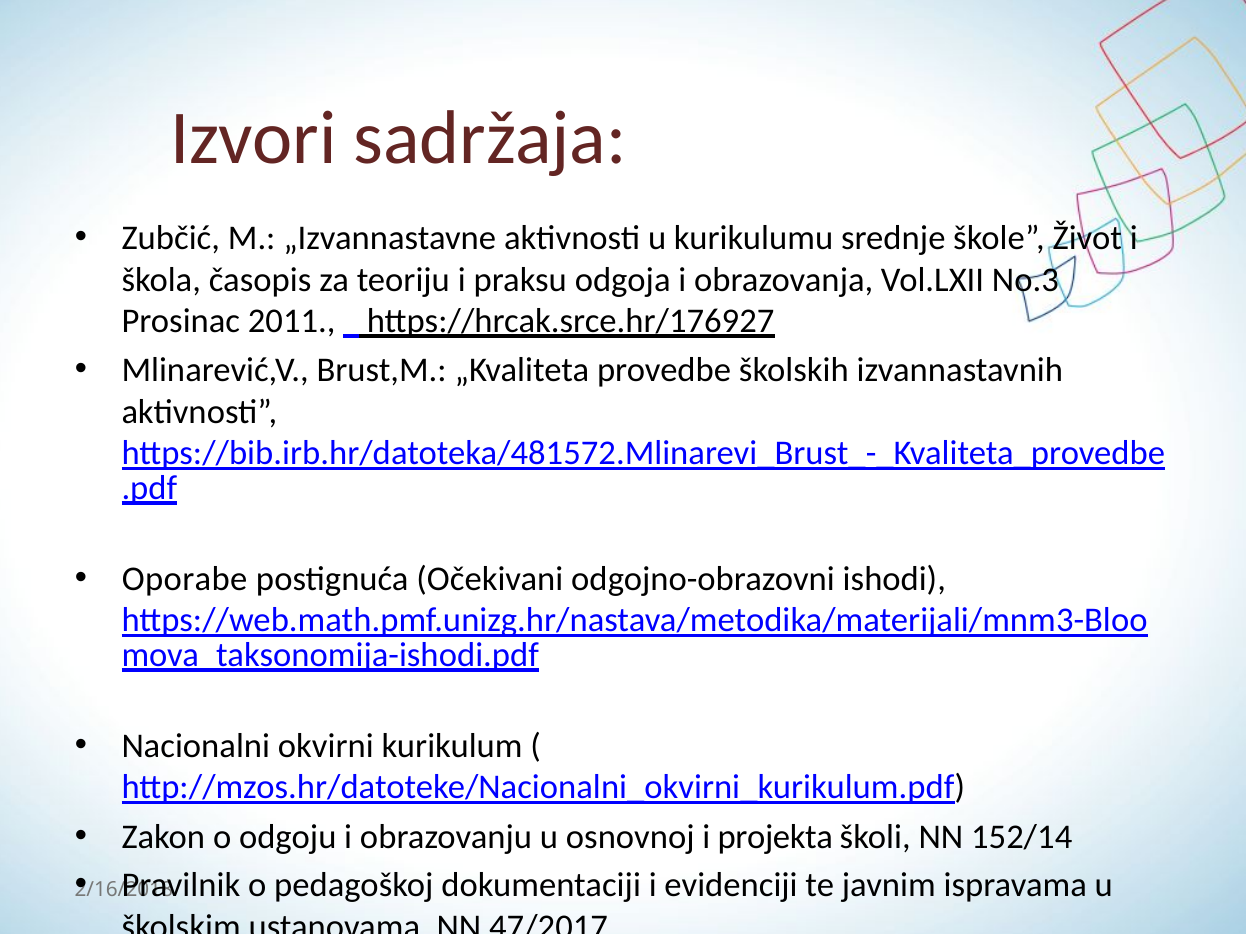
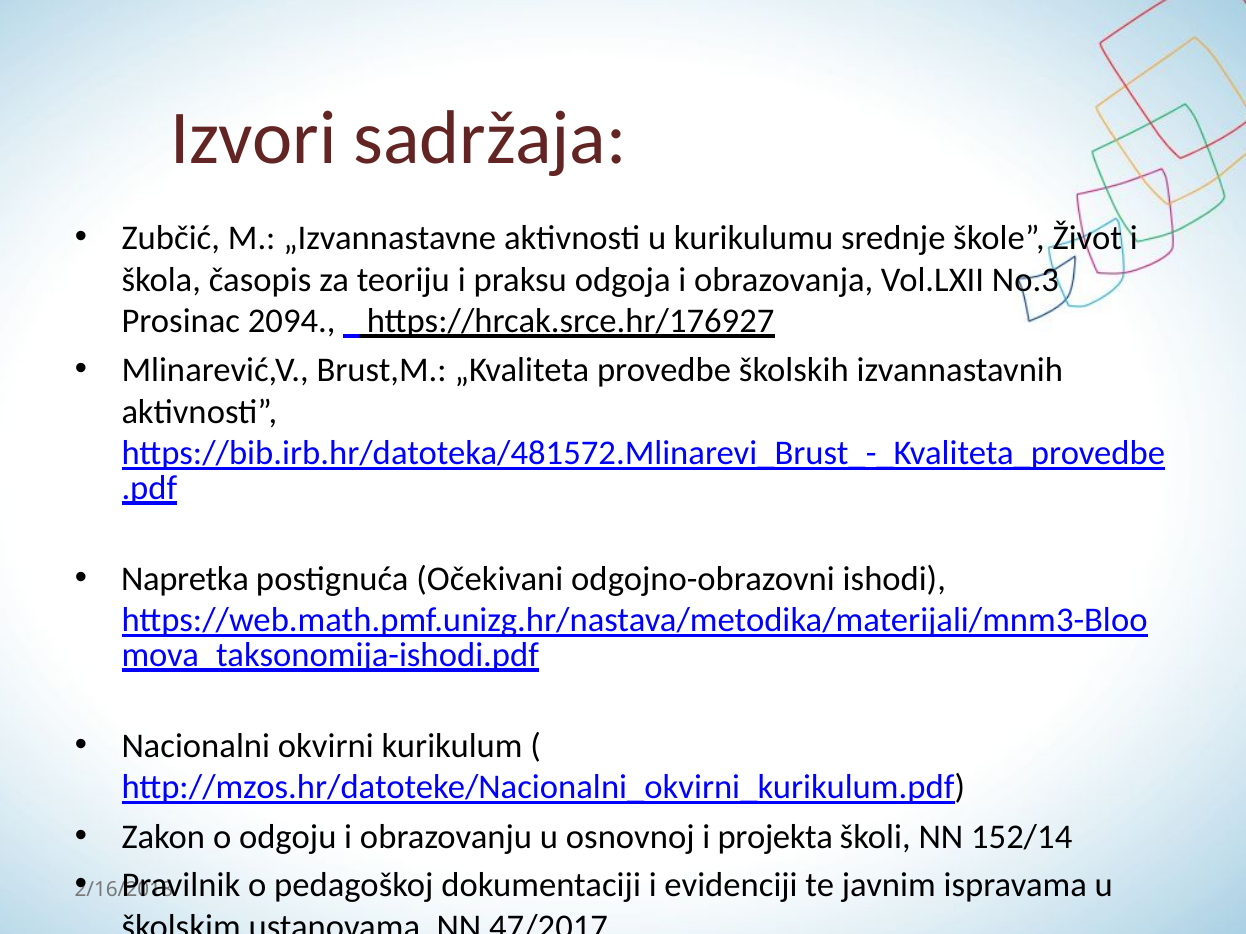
2011: 2011 -> 2094 (292, 321)
Oporabe: Oporabe -> Napretka (185, 579)
